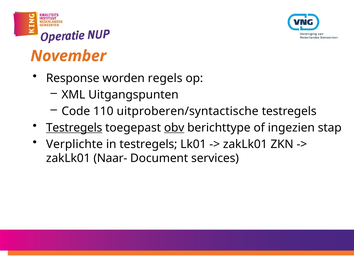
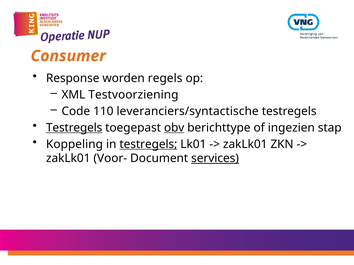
November: November -> Consumer (68, 56)
Uitgangspunten: Uitgangspunten -> Testvoorziening (133, 95)
uitproberen/syntactische: uitproberen/syntactische -> leveranciers/syntactische (188, 111)
Verplichte: Verplichte -> Koppeling (74, 144)
testregels underline: none -> present (148, 144)
Naar-: Naar- -> Voor- (110, 159)
services underline: none -> present (215, 159)
